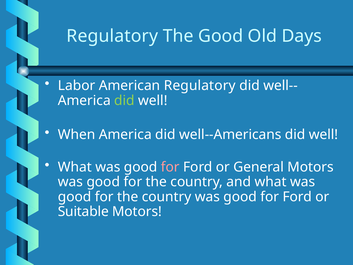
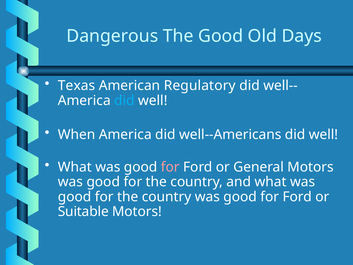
Regulatory: Regulatory -> Dangerous (112, 36)
Labor: Labor -> Texas (77, 86)
did colour: light green -> light blue (124, 100)
